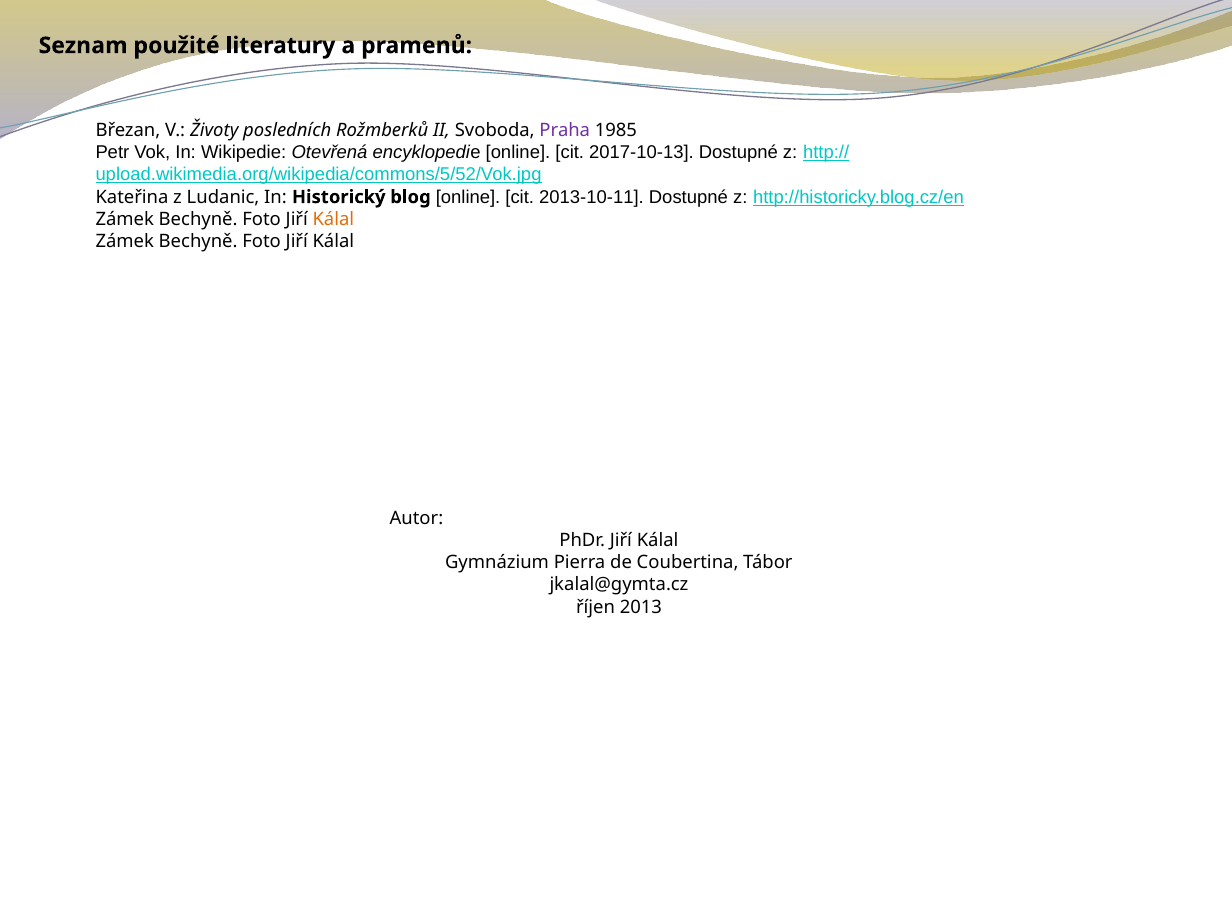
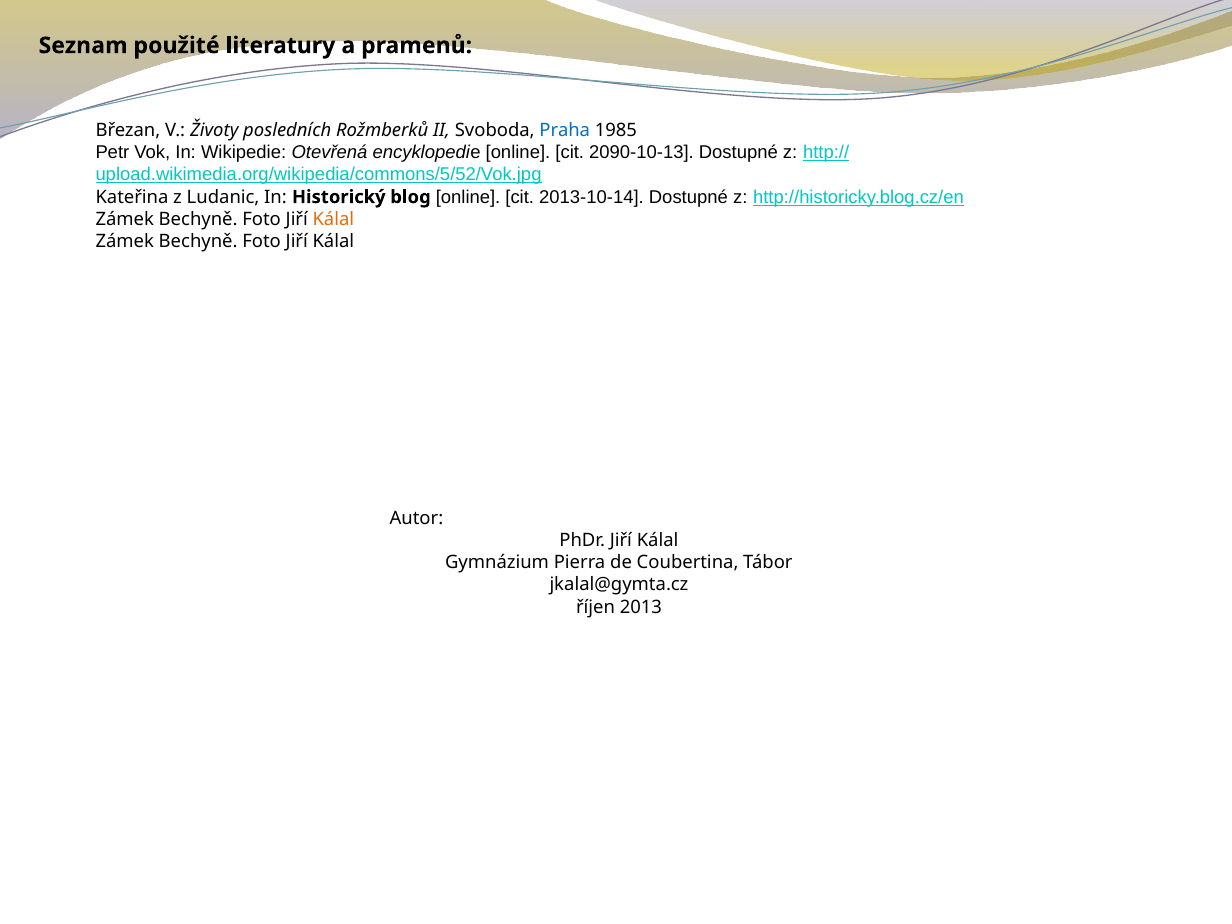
Praha colour: purple -> blue (565, 130)
2017-10-13: 2017-10-13 -> 2090-10-13 (641, 153)
2013-10-11: 2013-10-11 -> 2013-10-14 (591, 197)
